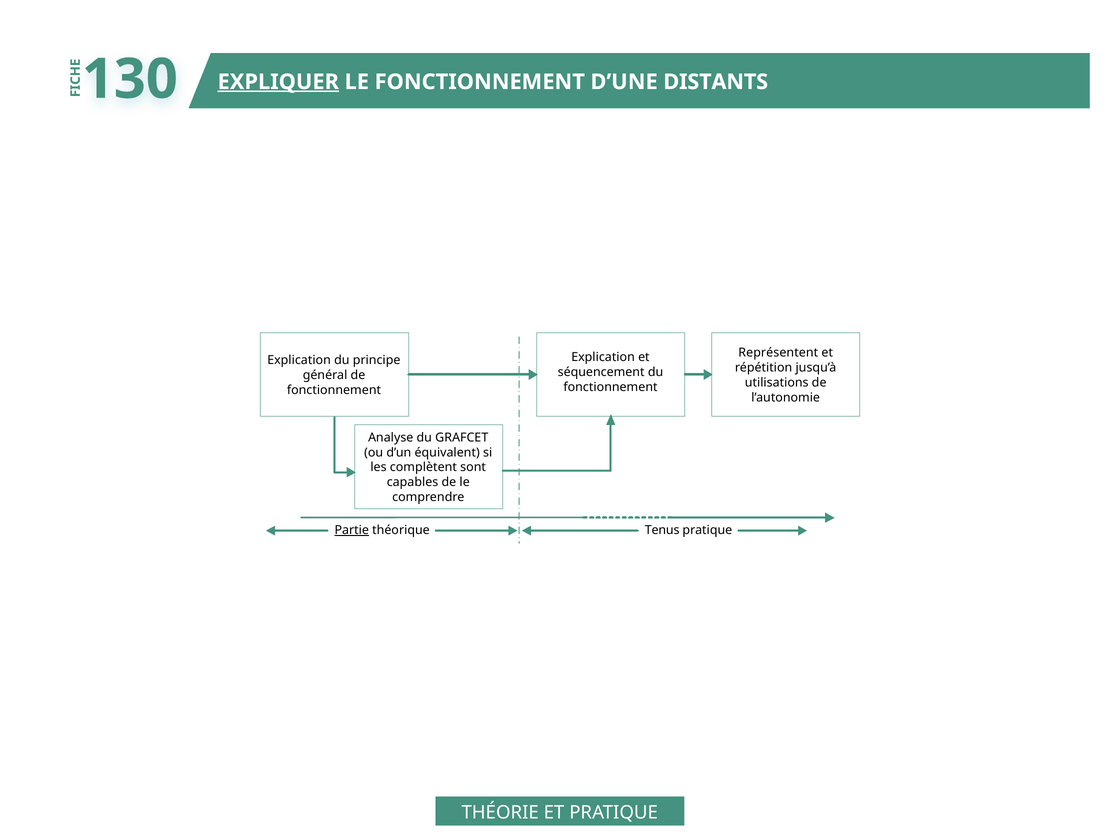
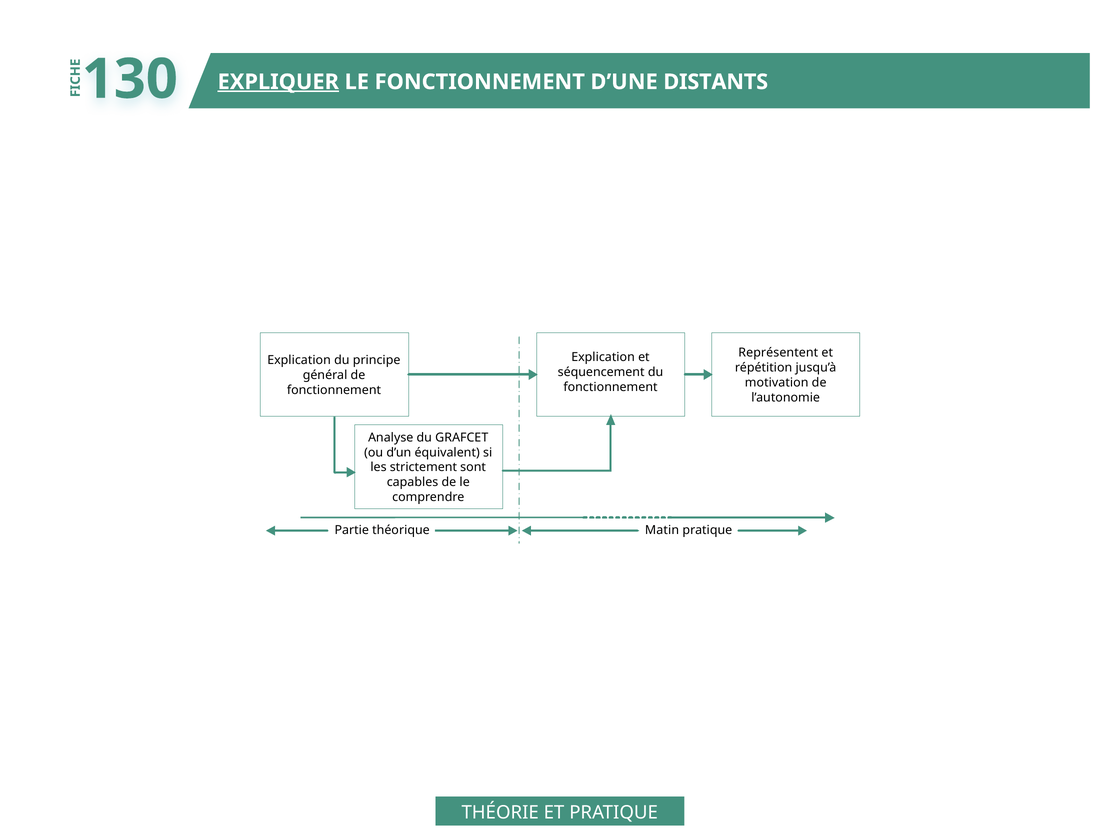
utilisations: utilisations -> motivation (777, 383)
complètent: complètent -> strictement (423, 467)
Partie underline: present -> none (352, 530)
Tenus: Tenus -> Matin (662, 530)
